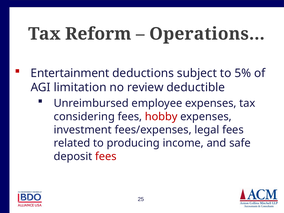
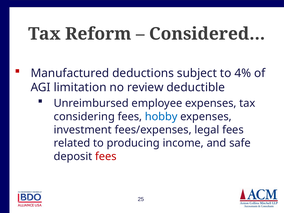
Operations…: Operations… -> Considered… (207, 34)
Entertainment: Entertainment -> Manufactured (70, 73)
5%: 5% -> 4% (243, 73)
hobby colour: red -> blue (161, 117)
